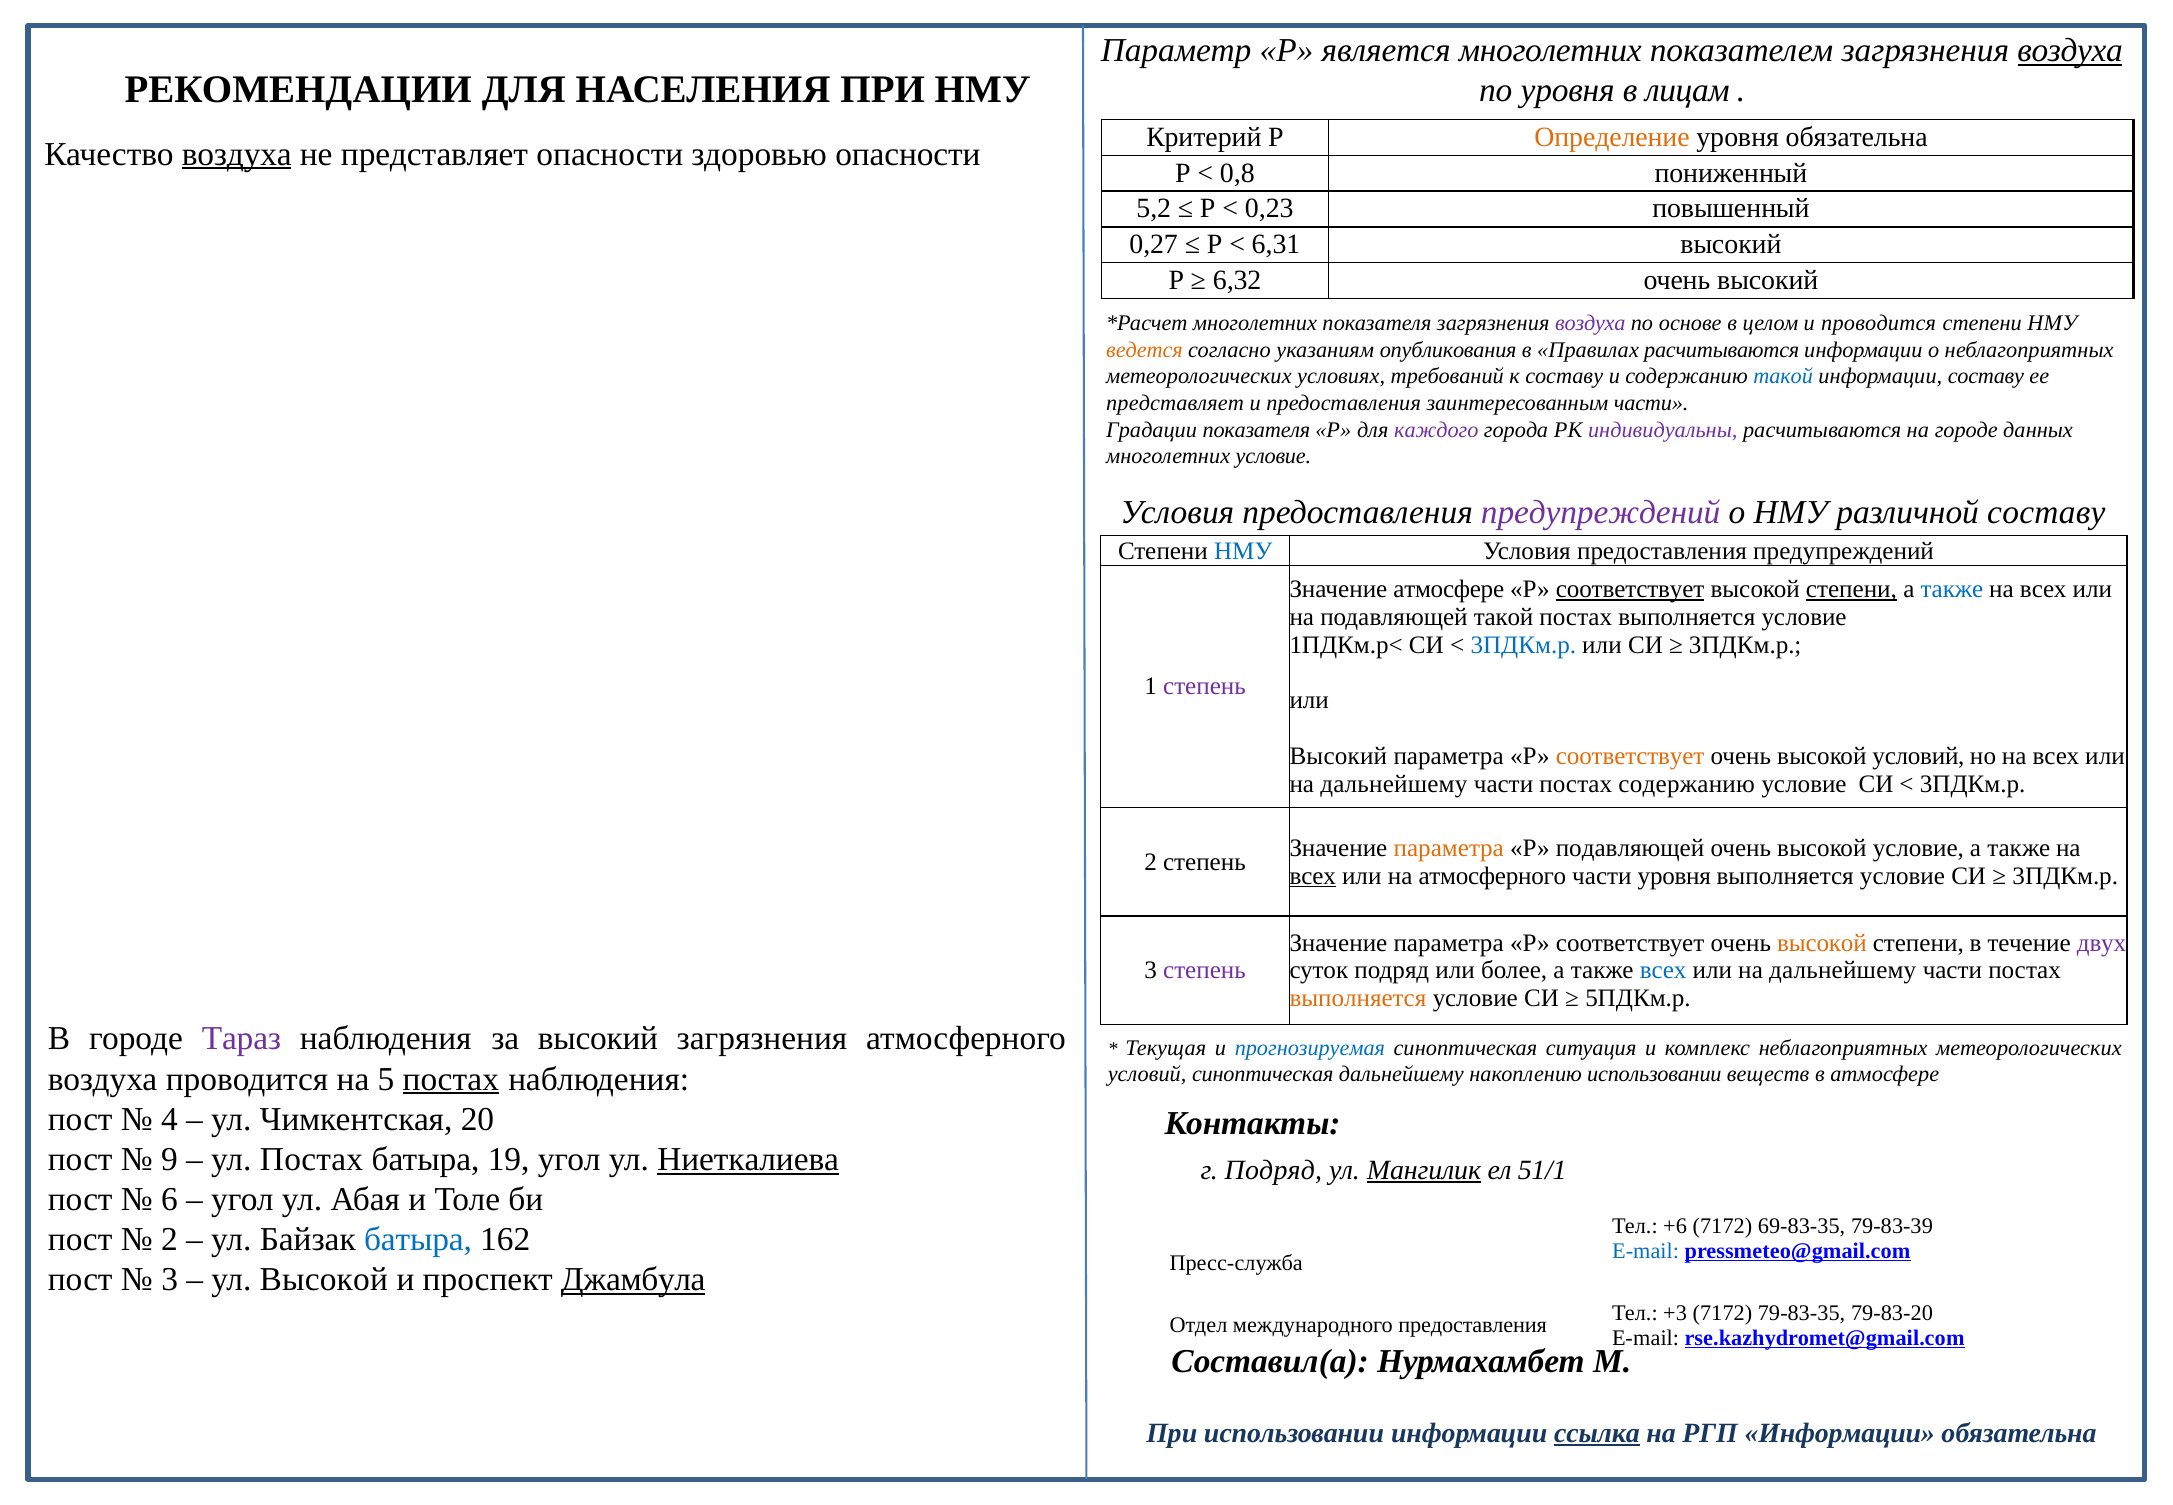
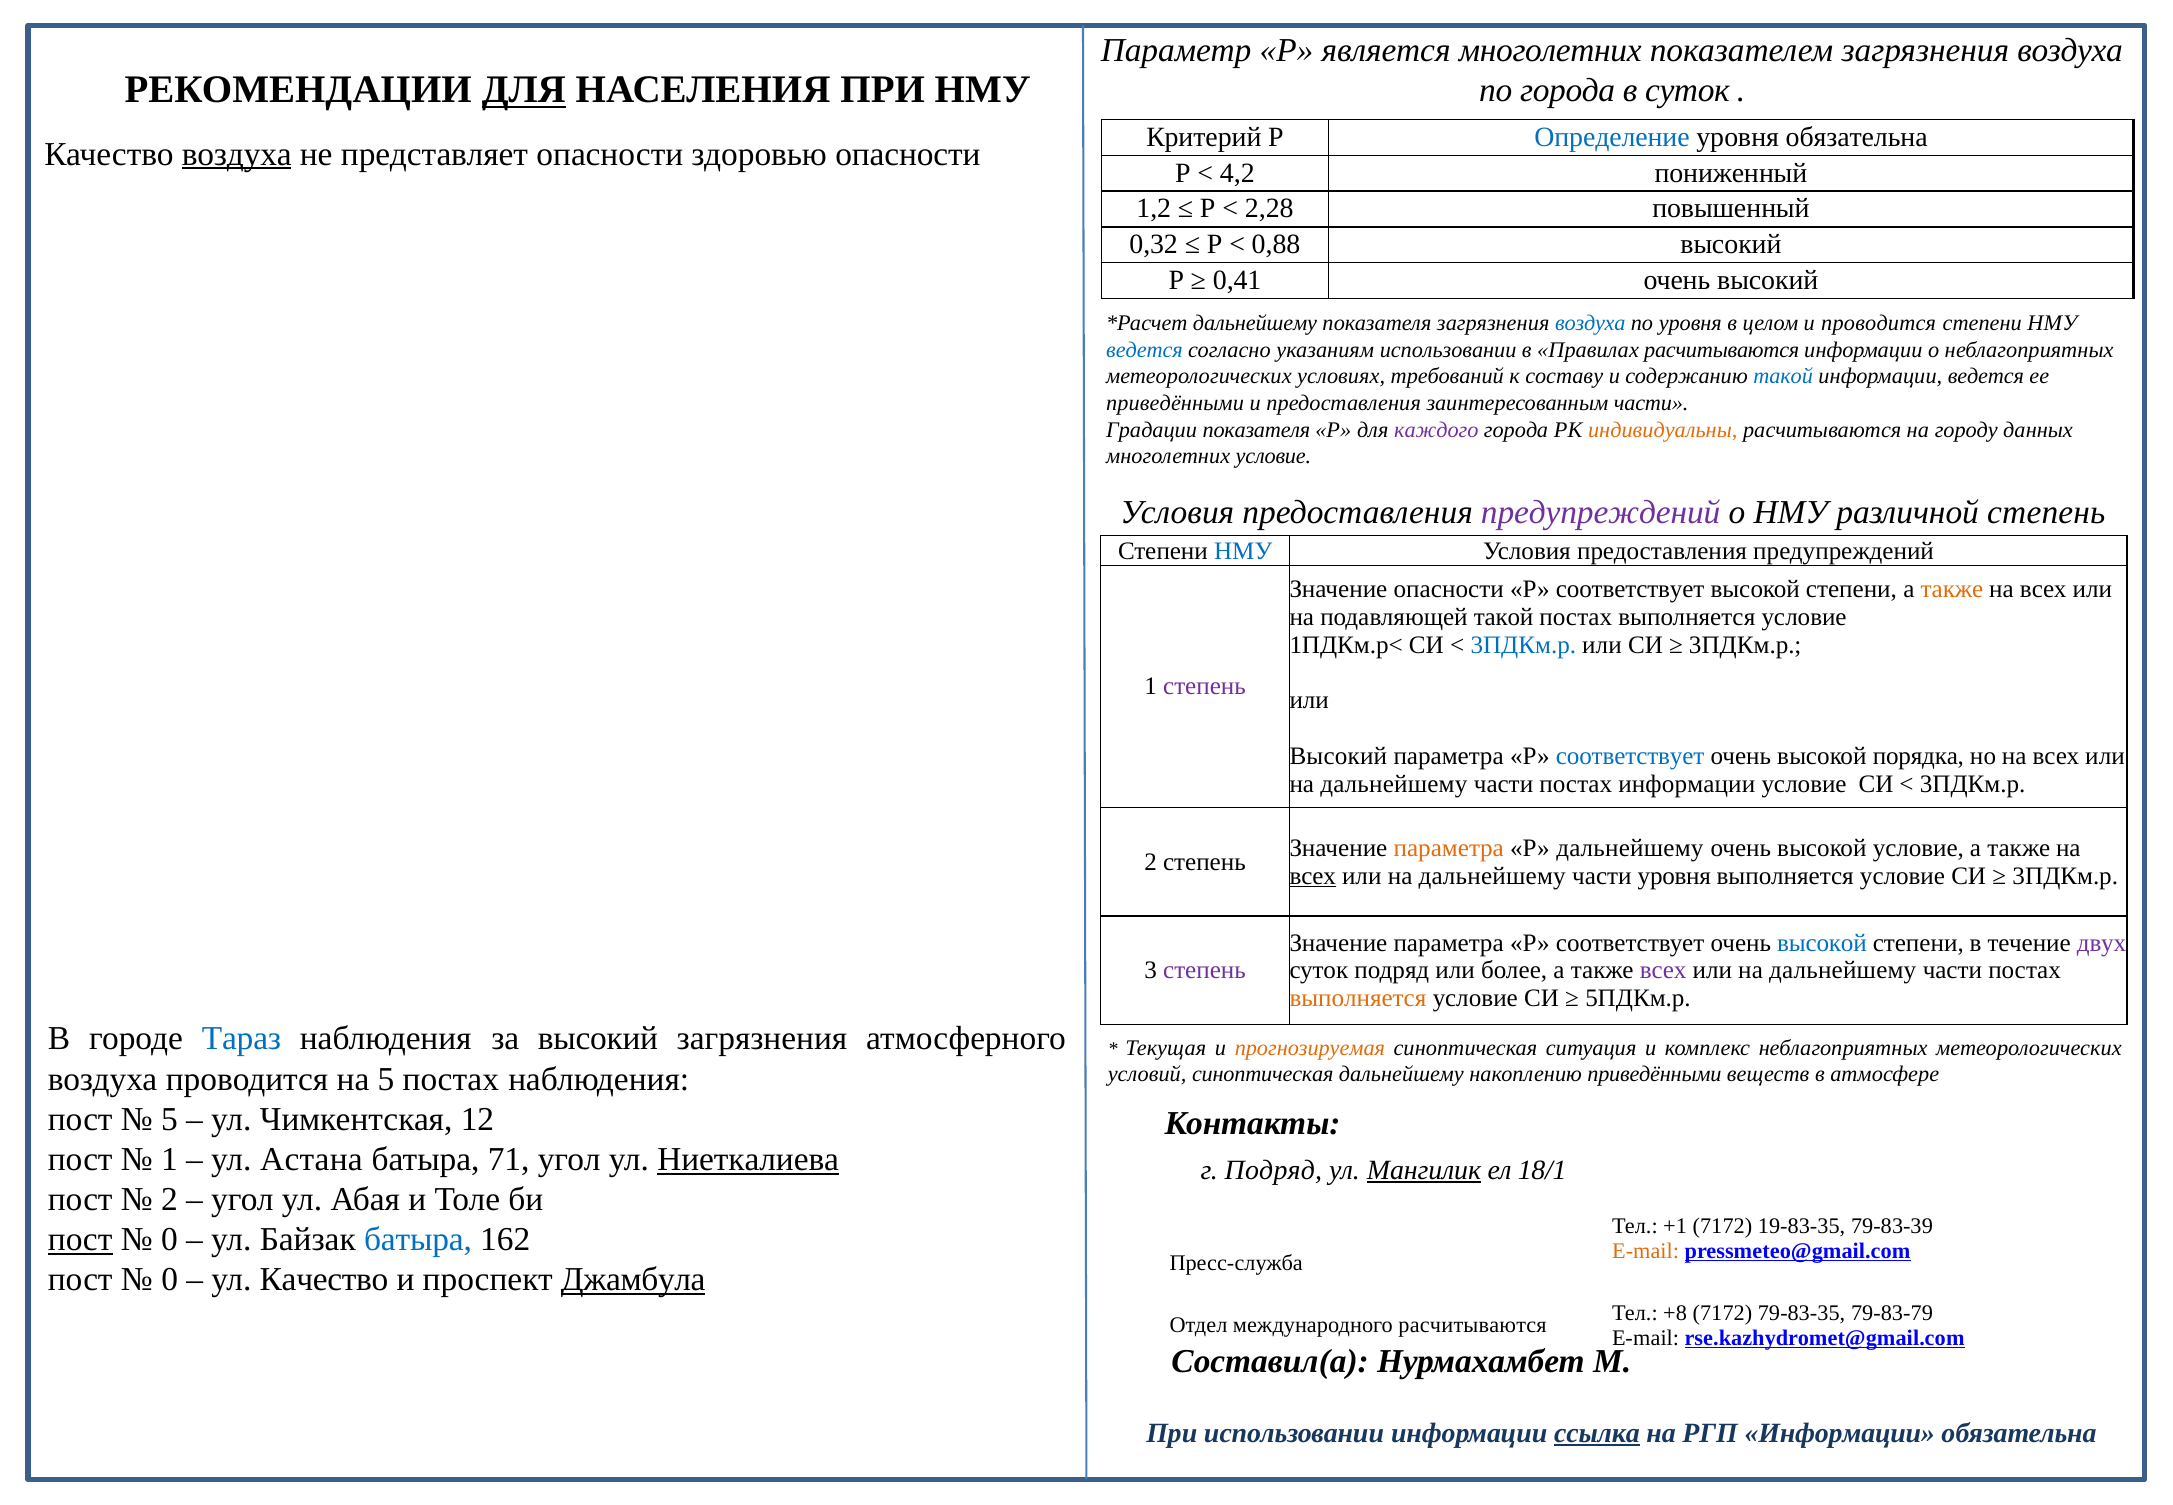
воздуха underline: present -> none (2070, 50)
ДЛЯ underline: none -> present (524, 90)
по уровня: уровня -> города (1568, 90)
в лицам: лицам -> суток (1687, 90)
Определение colour: orange -> blue (1612, 137)
0,8: 0,8 -> 4,2 (1237, 173)
5,2: 5,2 -> 1,2 (1154, 209)
0,23: 0,23 -> 2,28 (1269, 209)
0,27: 0,27 -> 0,32 (1154, 245)
6,31: 6,31 -> 0,88 (1276, 245)
6,32: 6,32 -> 0,41 (1237, 280)
многолетних: многолетних -> дальнейшему (1255, 323)
воздуха colour: purple -> blue (1590, 323)
по основе: основе -> уровня (1690, 323)
ведется colour: orange -> blue (1144, 350)
указаниям опубликования: опубликования -> использовании (1448, 350)
информации составу: составу -> ведется (1986, 376)
представляет: представляет -> приведёнными (1175, 403)
индивидуальны colour: purple -> orange (1663, 430)
на городе: городе -> городу (1966, 430)
различной составу: составу -> степень (2046, 512)
Значение атмосфере: атмосфере -> опасности (1449, 589)
соответствует underline: present -> none (1630, 589)
степени underline: present -> none (1851, 589)
также colour: blue -> orange (1952, 589)
соответствует colour: orange -> blue (1630, 756)
высокой условий: условий -> порядка (1918, 756)
постах содержанию: содержанию -> информации (1687, 784)
Р подавляющей: подавляющей -> дальнейшему (1630, 848)
атмосферного: атмосферного -> дальнейшему (1492, 875)
высокой colour: orange -> blue (1822, 942)
всех colour: blue -> purple (1663, 970)
Тараз colour: purple -> blue (241, 1038)
прогнозируемая colour: blue -> orange (1310, 1047)
постах underline: present -> none (451, 1079)
накоплению использовании: использовании -> приведёнными (1654, 1074)
4: 4 -> 5 (169, 1119)
20: 20 -> 12 (477, 1119)
9: 9 -> 1 (169, 1159)
ул Постах: Постах -> Астана (311, 1159)
19: 19 -> 71 (509, 1159)
51/1: 51/1 -> 18/1 (1542, 1169)
6: 6 -> 2 (169, 1199)
+6: +6 -> +1 (1675, 1226)
69-83-35: 69-83-35 -> 19-83-35 (1802, 1226)
пост underline: none -> present (80, 1239)
2: 2 -> 0 (169, 1239)
E-mail colour: blue -> orange (1646, 1250)
3: 3 -> 0 (170, 1279)
ул Высокой: Высокой -> Качество (324, 1279)
+3: +3 -> +8 (1675, 1312)
79-83-20: 79-83-20 -> 79-83-79 (1892, 1312)
международного предоставления: предоставления -> расчитываются (1472, 1325)
